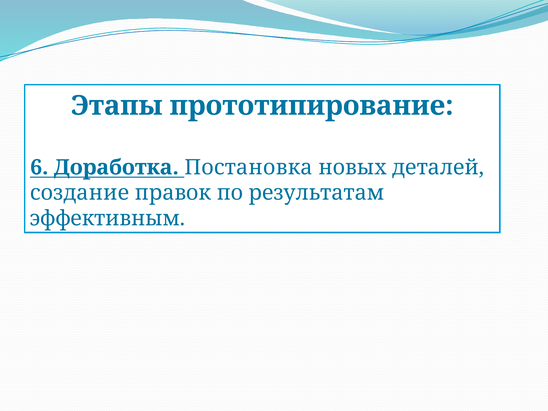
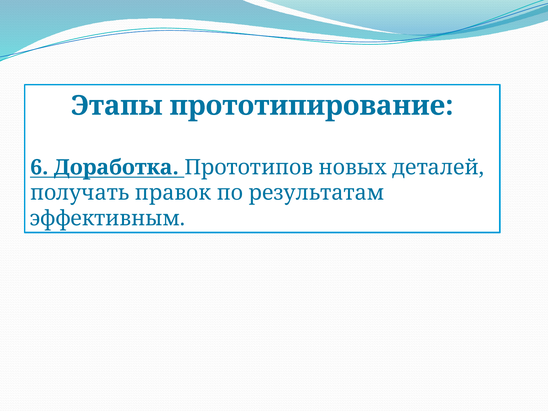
Постановка: Постановка -> Прототипов (249, 167)
создание: создание -> получать (80, 193)
